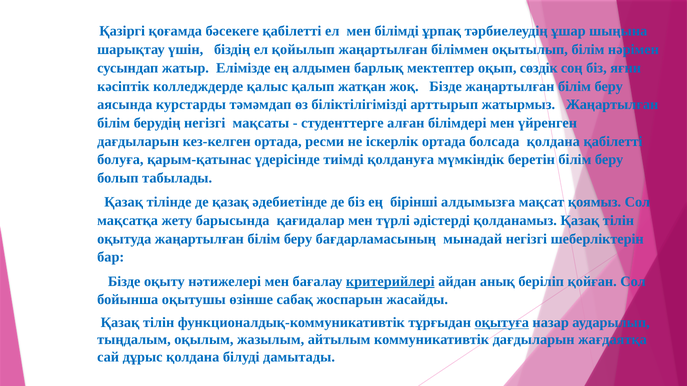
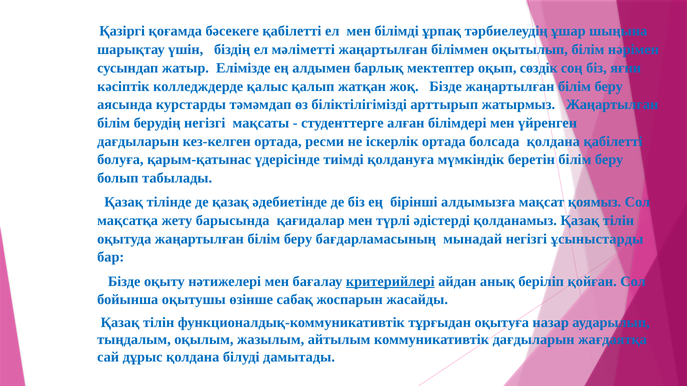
қойылып: қойылып -> мәліметті (303, 50)
шеберліктерін: шеберліктерін -> ұсыныстарды (597, 239)
оқытуға underline: present -> none (502, 323)
